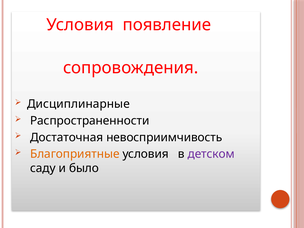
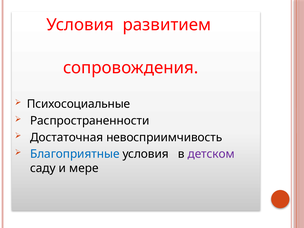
появление: появление -> развитием (167, 25)
Дисциплинарные: Дисциплинарные -> Психосоциальные (79, 104)
Благоприятные colour: orange -> blue (75, 154)
было: было -> мере (84, 168)
